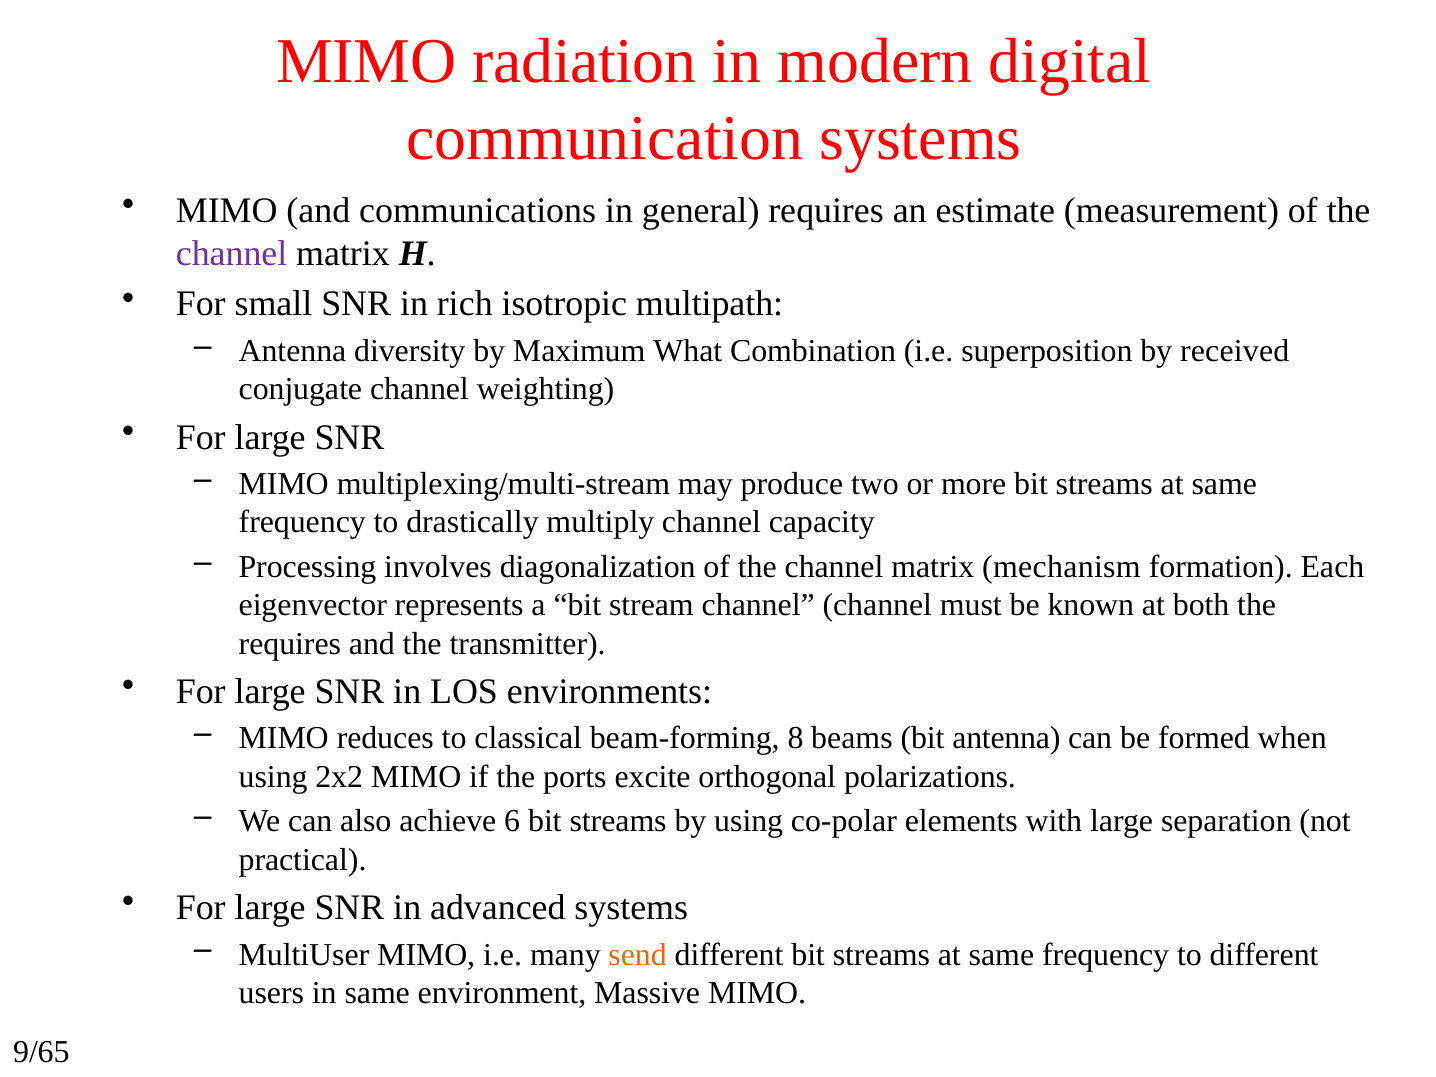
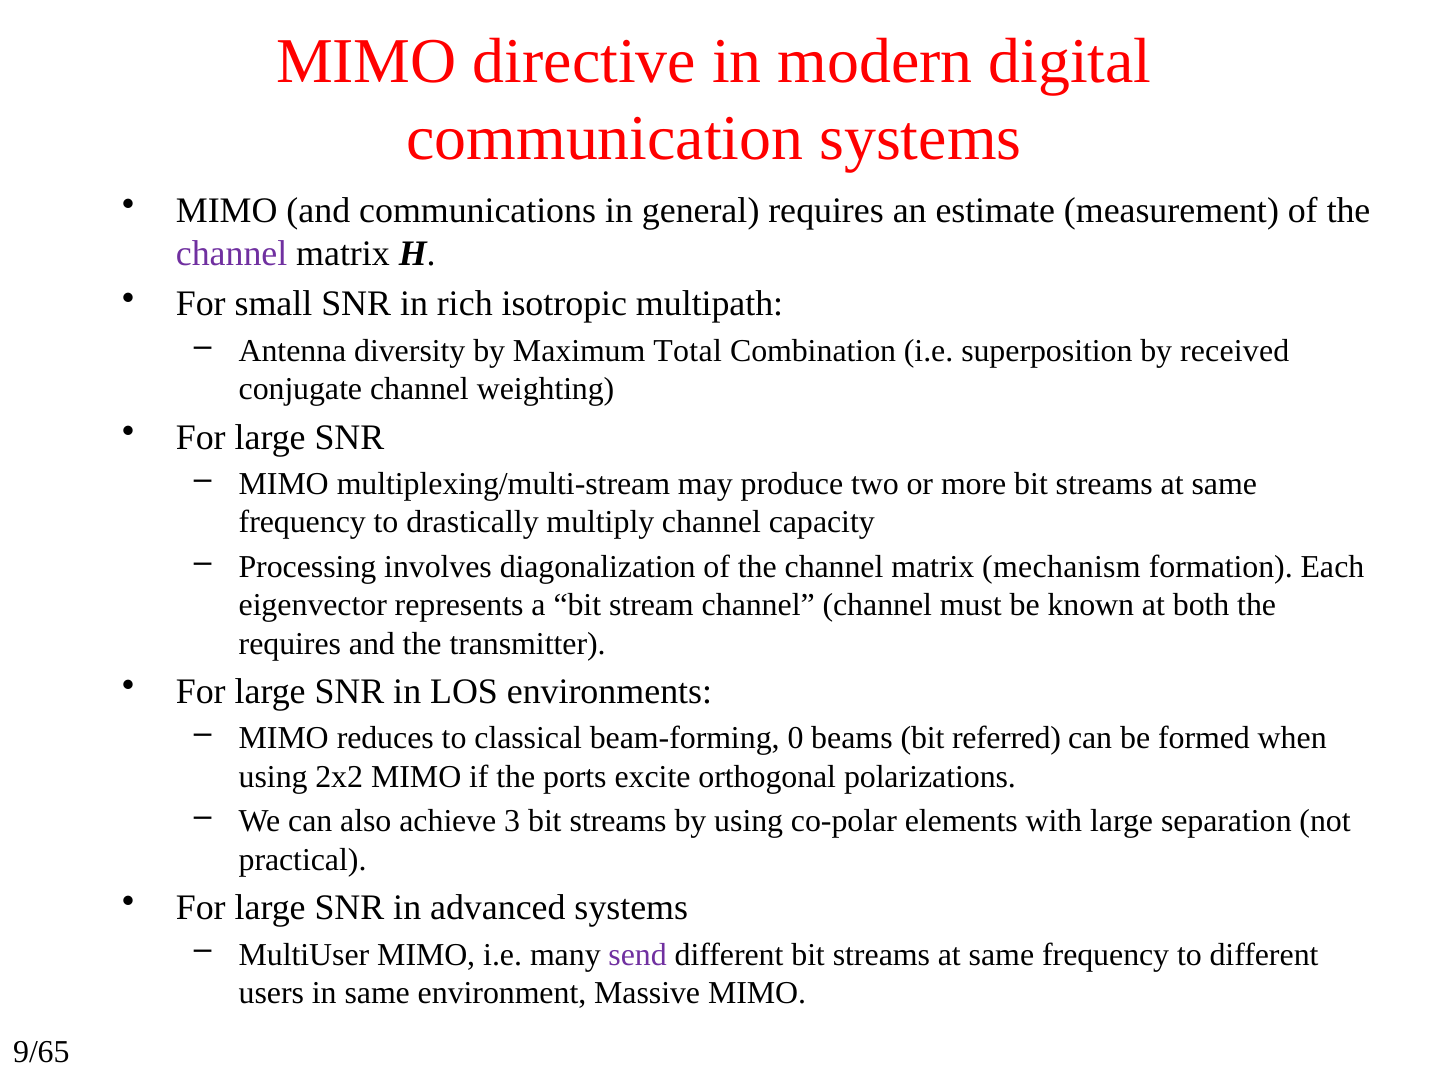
radiation: radiation -> directive (584, 62)
What: What -> Total (688, 351)
8: 8 -> 0 (796, 738)
bit antenna: antenna -> referred (1006, 738)
6: 6 -> 3 (512, 821)
send colour: orange -> purple (638, 955)
